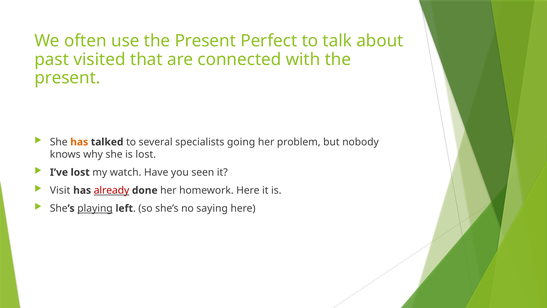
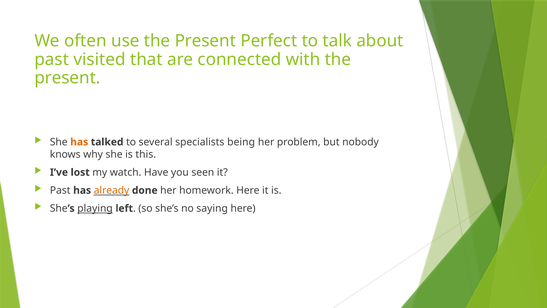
going: going -> being (241, 142)
is lost: lost -> this (146, 154)
Visit: Visit -> Past (60, 190)
already colour: red -> orange (112, 190)
